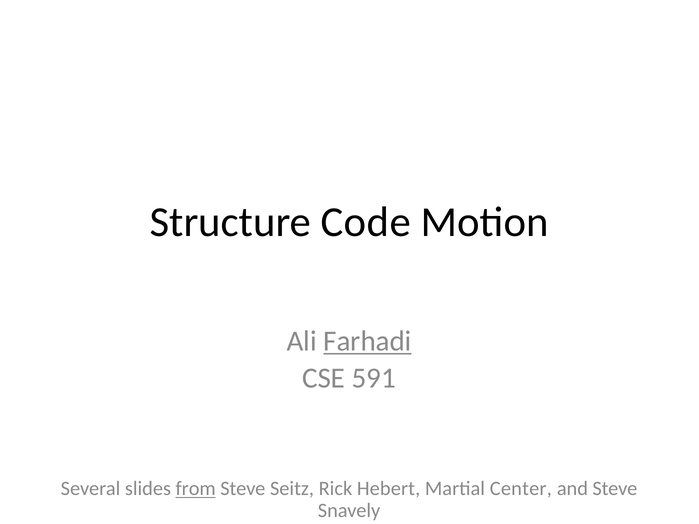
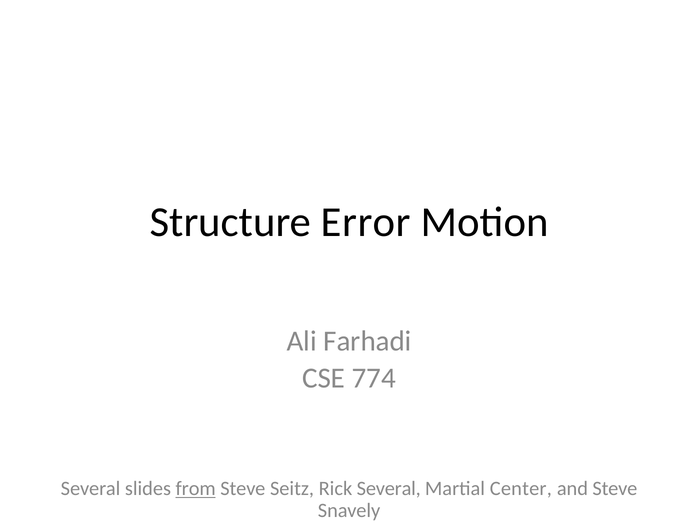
Code: Code -> Error (366, 222)
Farhadi underline: present -> none (367, 341)
591: 591 -> 774 (374, 378)
Rick Hebert: Hebert -> Several (389, 489)
